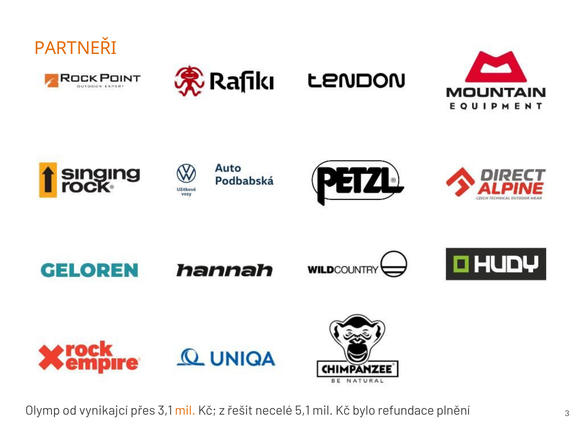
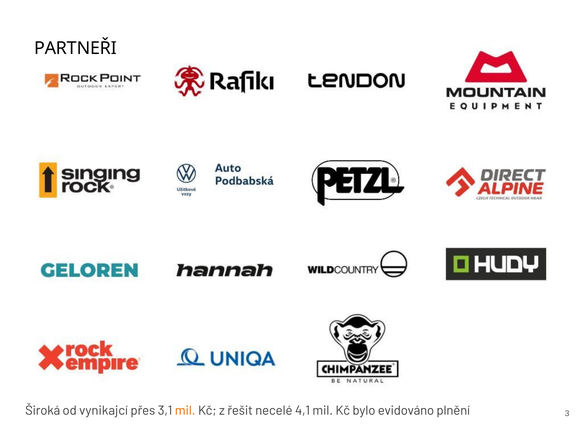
PARTNEŘI colour: orange -> black (75, 48)
Olymp: Olymp -> Široká (43, 411)
5,1: 5,1 -> 4,1 (303, 411)
refundace: refundace -> evidováno (406, 411)
